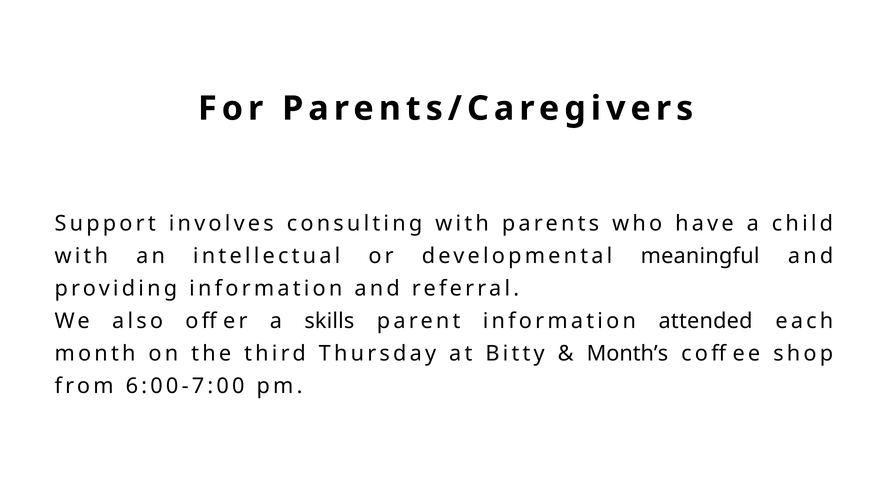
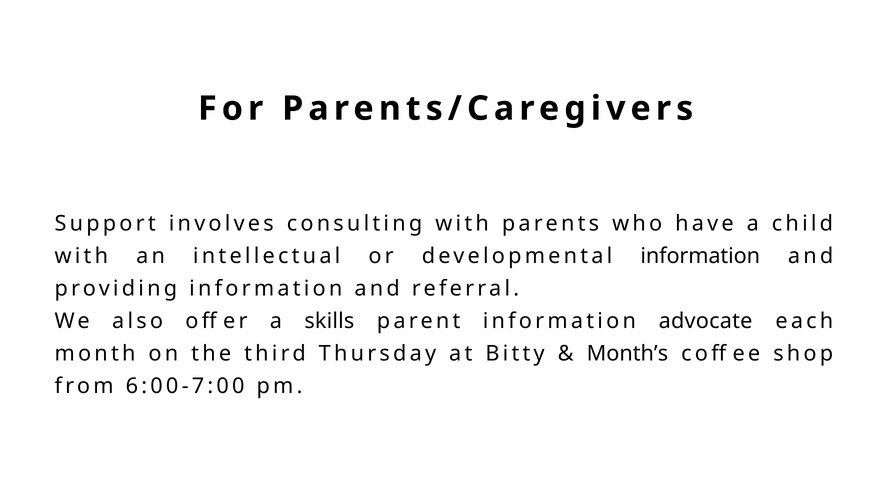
developmental meaningful: meaningful -> information (700, 256)
attended: attended -> advocate (706, 321)
